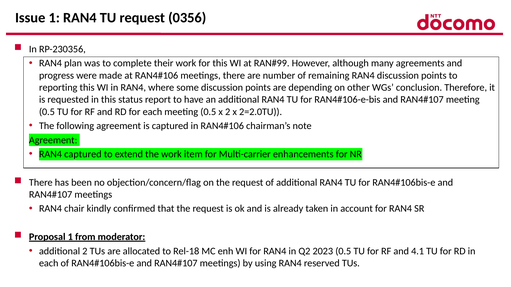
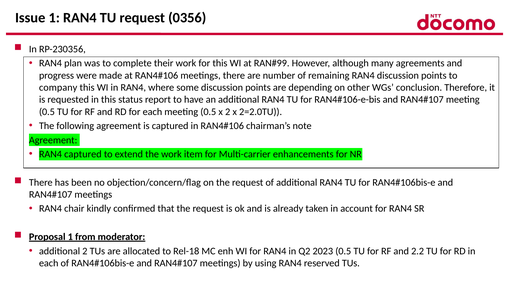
reporting: reporting -> company (58, 88)
4.1: 4.1 -> 2.2 (418, 251)
